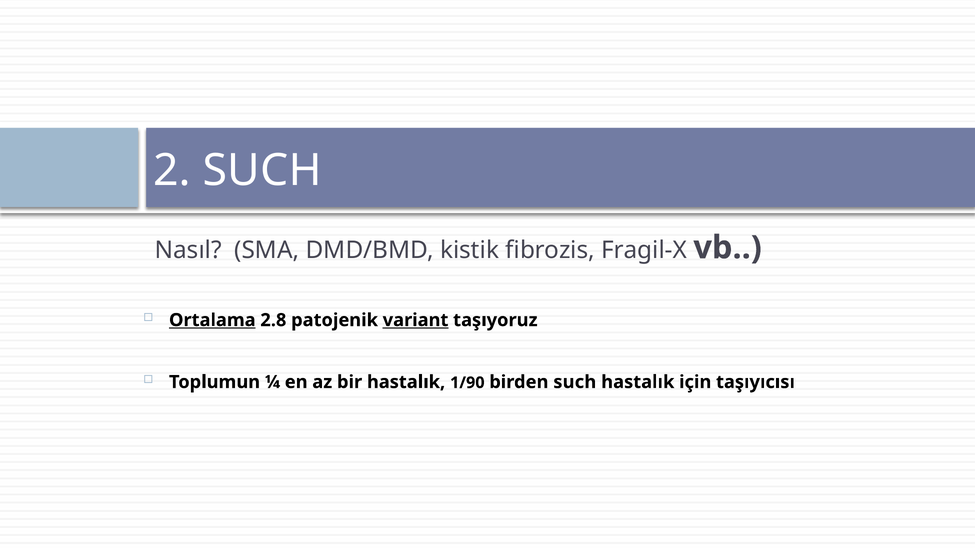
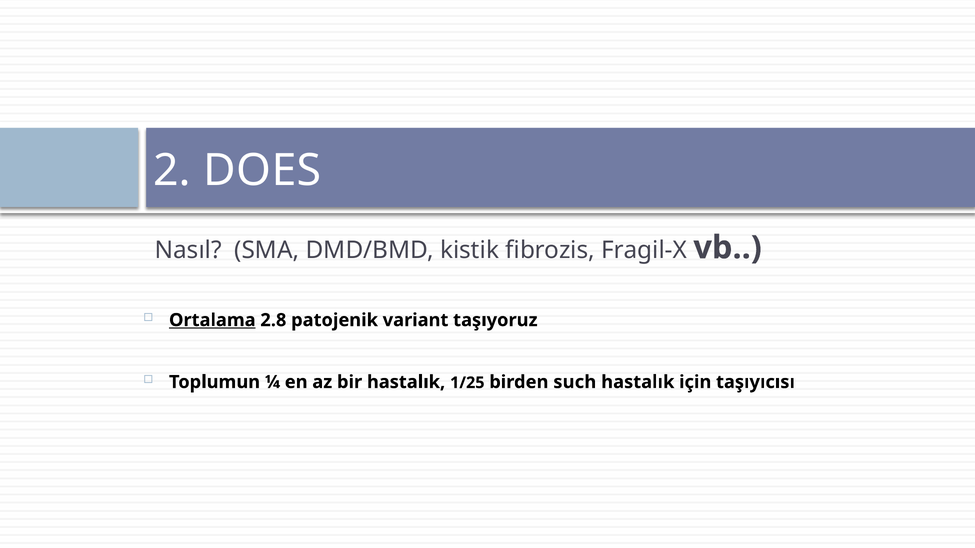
2 SUCH: SUCH -> DOES (262, 171)
variant underline: present -> none (416, 320)
1/90: 1/90 -> 1/25 (467, 383)
